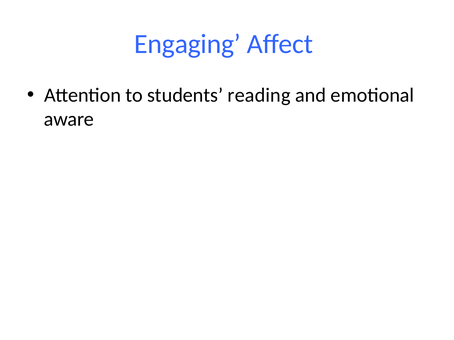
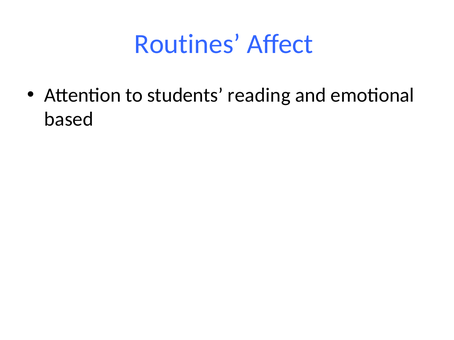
Engaging: Engaging -> Routines (187, 44)
aware: aware -> based (69, 119)
